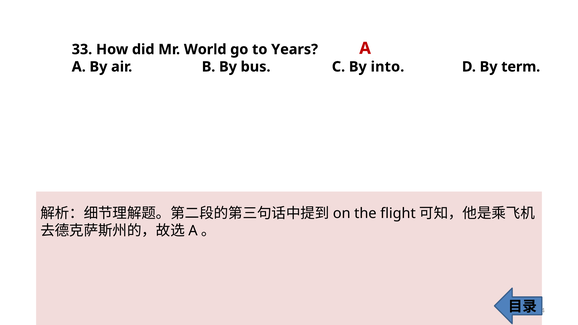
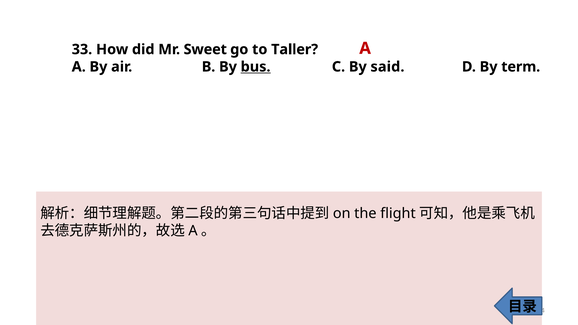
World: World -> Sweet (205, 49)
Years: Years -> Taller (295, 49)
bus underline: none -> present (256, 67)
into: into -> said (387, 67)
